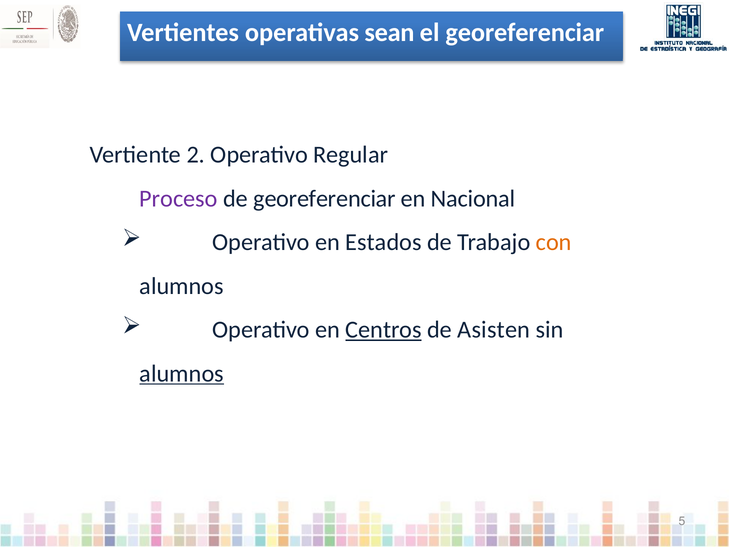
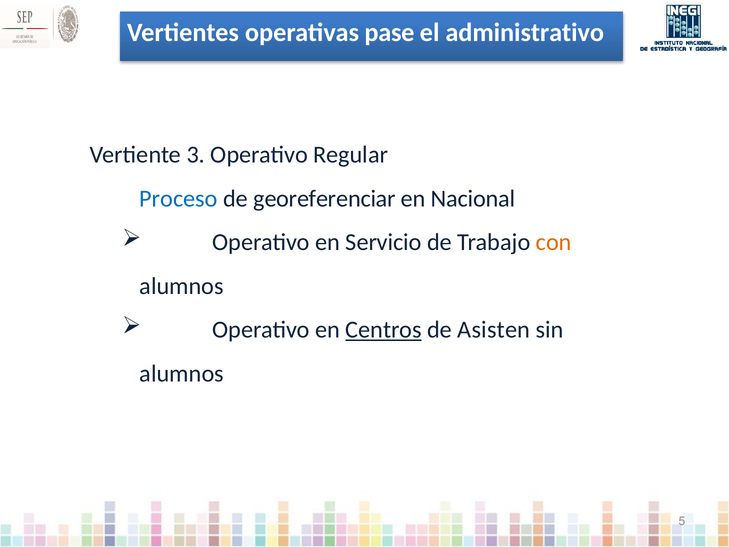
sean: sean -> pase (389, 33)
el georeferenciar: georeferenciar -> administrativo (525, 33)
2: 2 -> 3 (196, 155)
Proceso colour: purple -> blue (179, 198)
Estados: Estados -> Servicio (384, 242)
alumnos underline: present -> none (182, 373)
